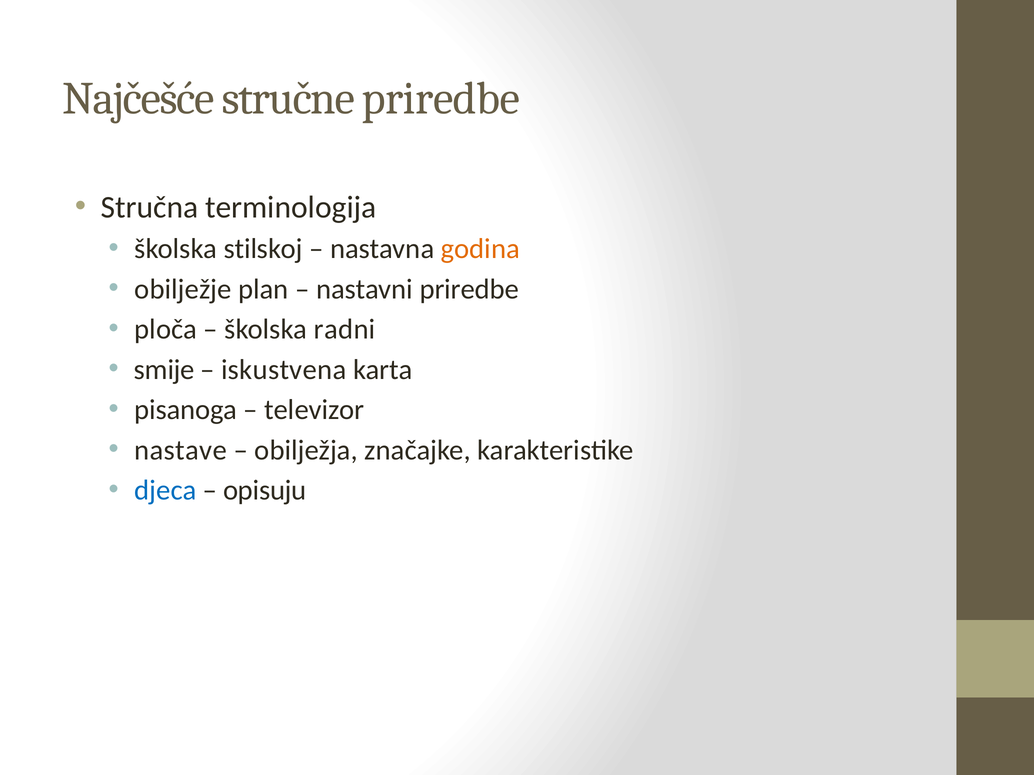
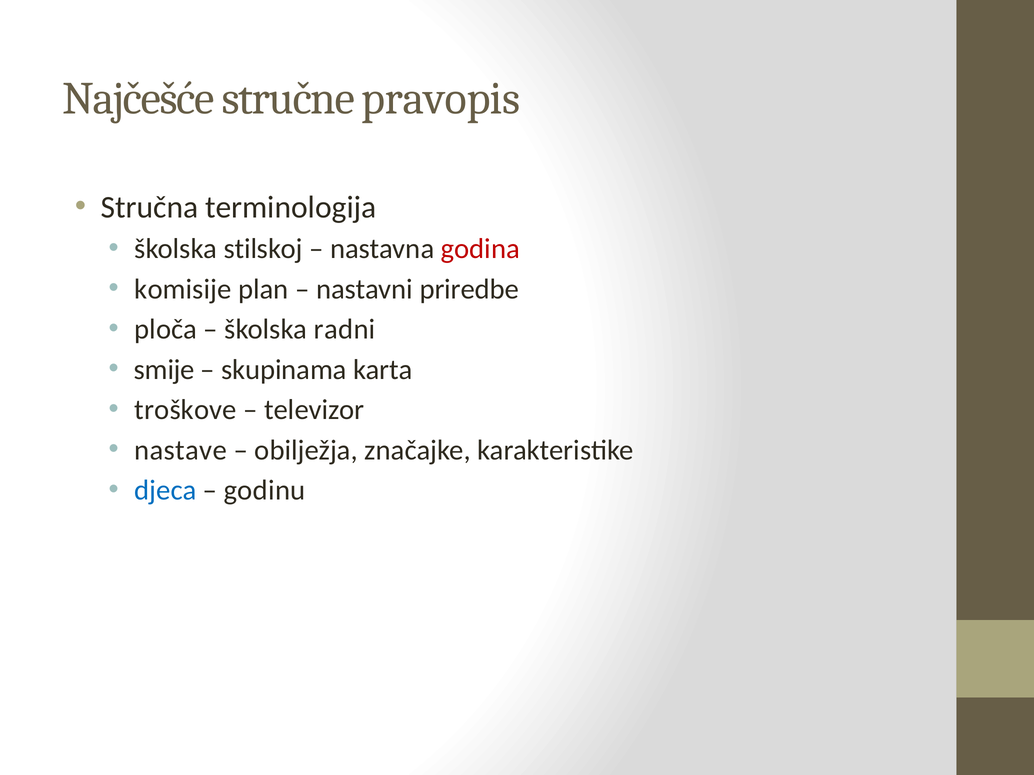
stručne priredbe: priredbe -> pravopis (441, 99)
godina colour: orange -> red (480, 249)
obilježje: obilježje -> komisije (183, 289)
iskustvena: iskustvena -> skupinama (284, 370)
pisanoga: pisanoga -> troškove (186, 410)
opisuju: opisuju -> godinu (265, 491)
